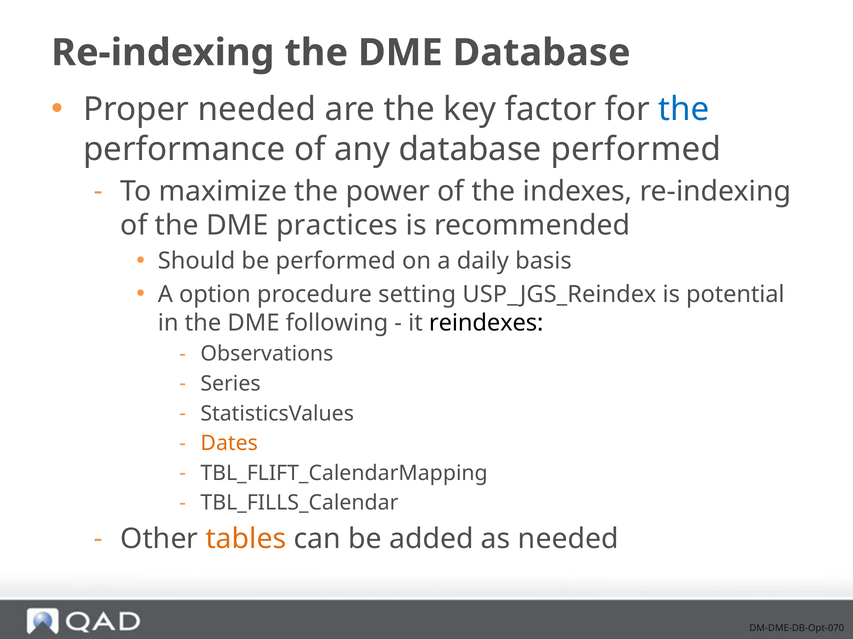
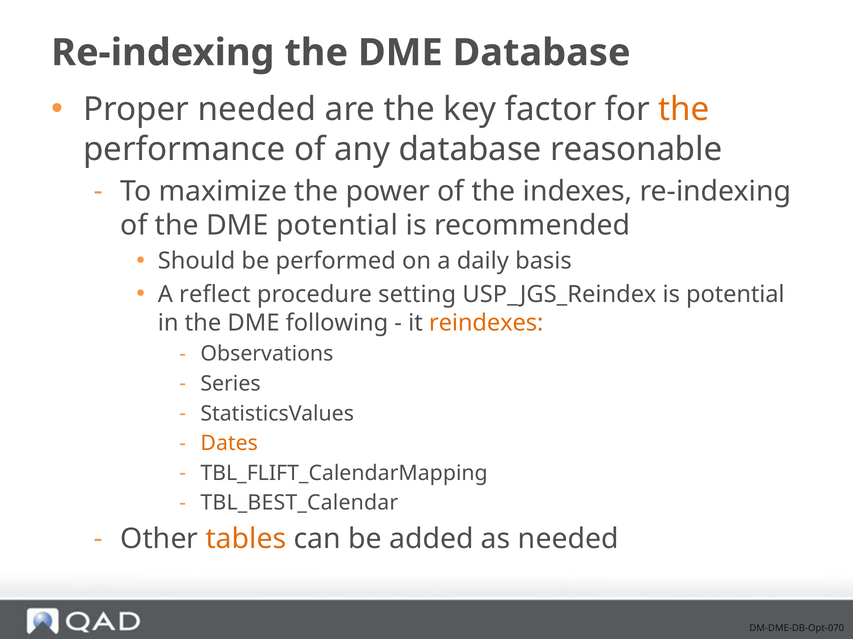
the colour: blue -> orange (684, 110)
database performed: performed -> reasonable (636, 149)
DME practices: practices -> potential (337, 226)
option: option -> reflect (215, 295)
reindexes colour: black -> orange (486, 323)
TBL_FILLS_Calendar: TBL_FILLS_Calendar -> TBL_BEST_Calendar (299, 504)
